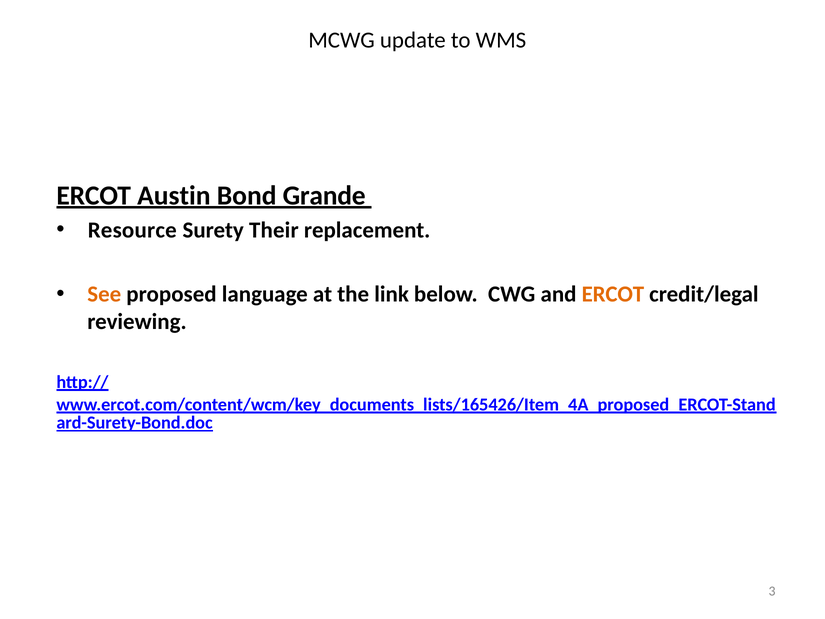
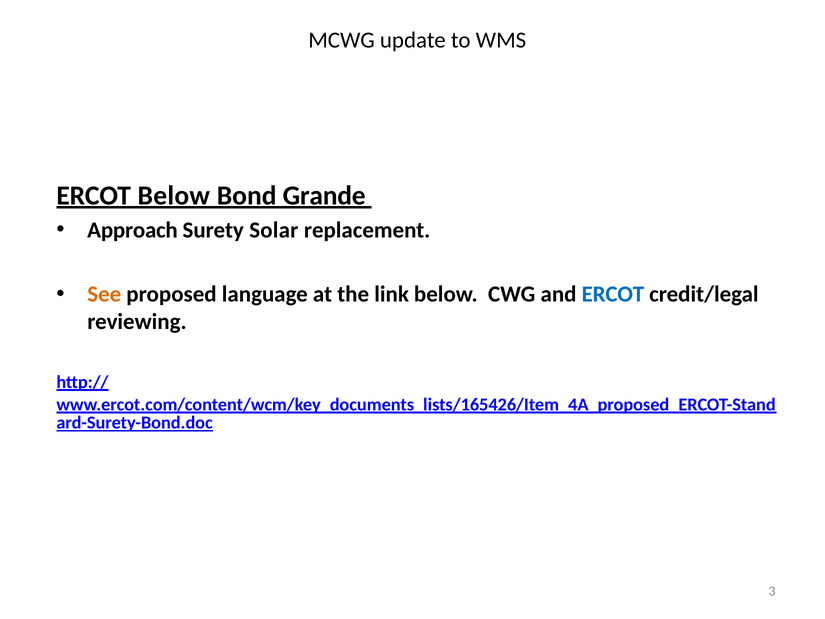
ERCOT Austin: Austin -> Below (174, 195)
Resource: Resource -> Approach (132, 230)
Their: Their -> Solar (274, 230)
ERCOT colour: orange -> blue (613, 294)
